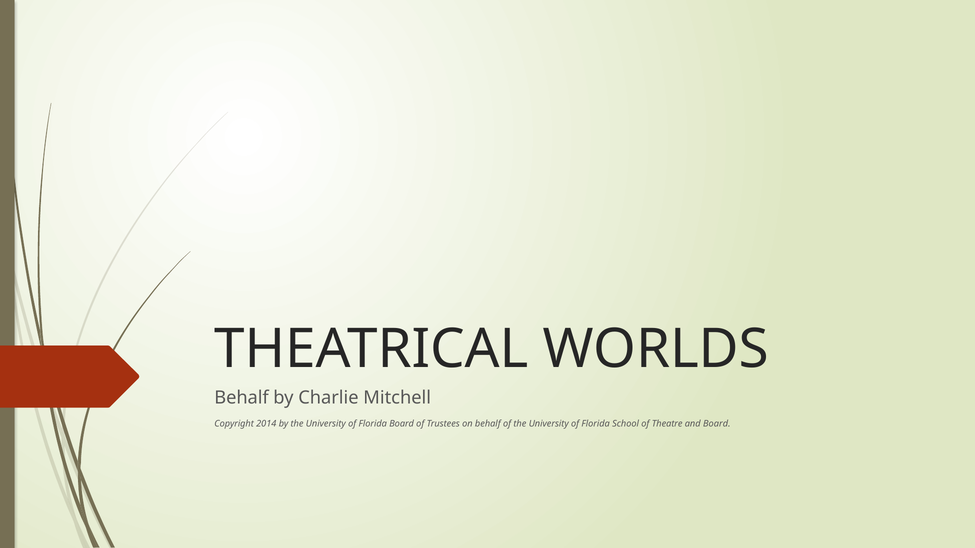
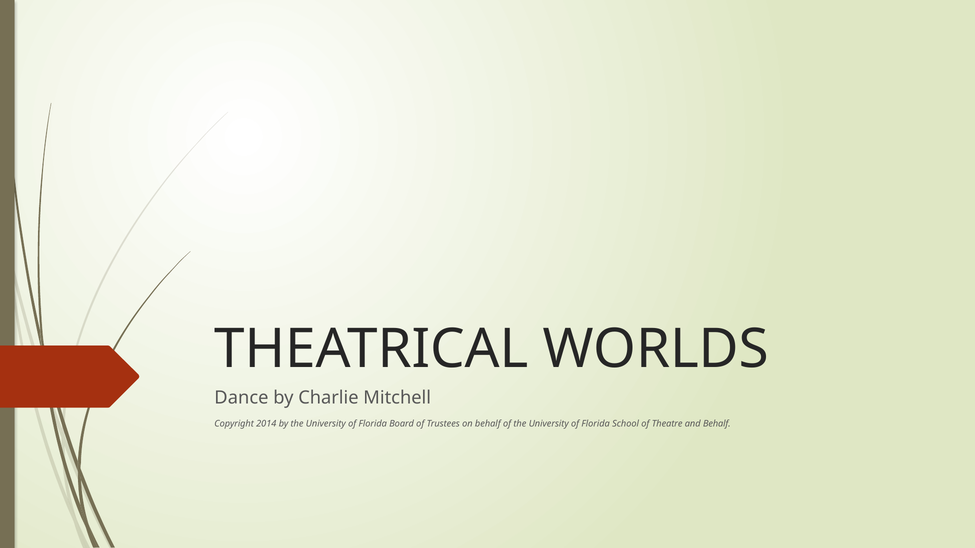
Behalf: Behalf -> Dance (241, 398)
and Board: Board -> Behalf (717, 424)
